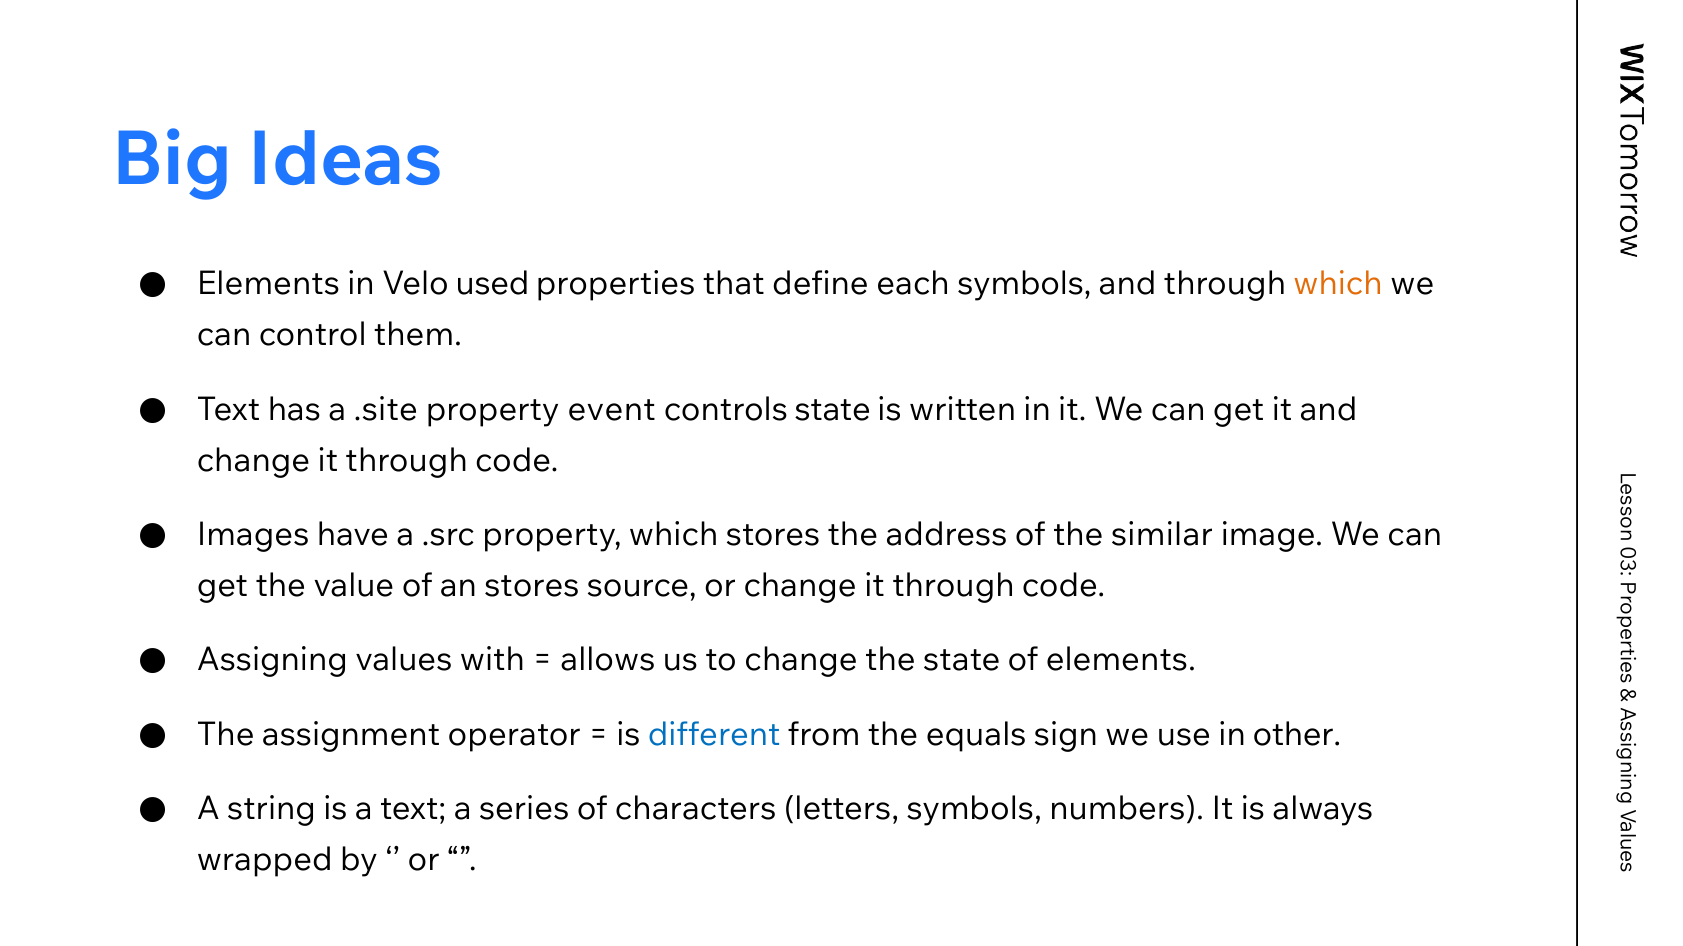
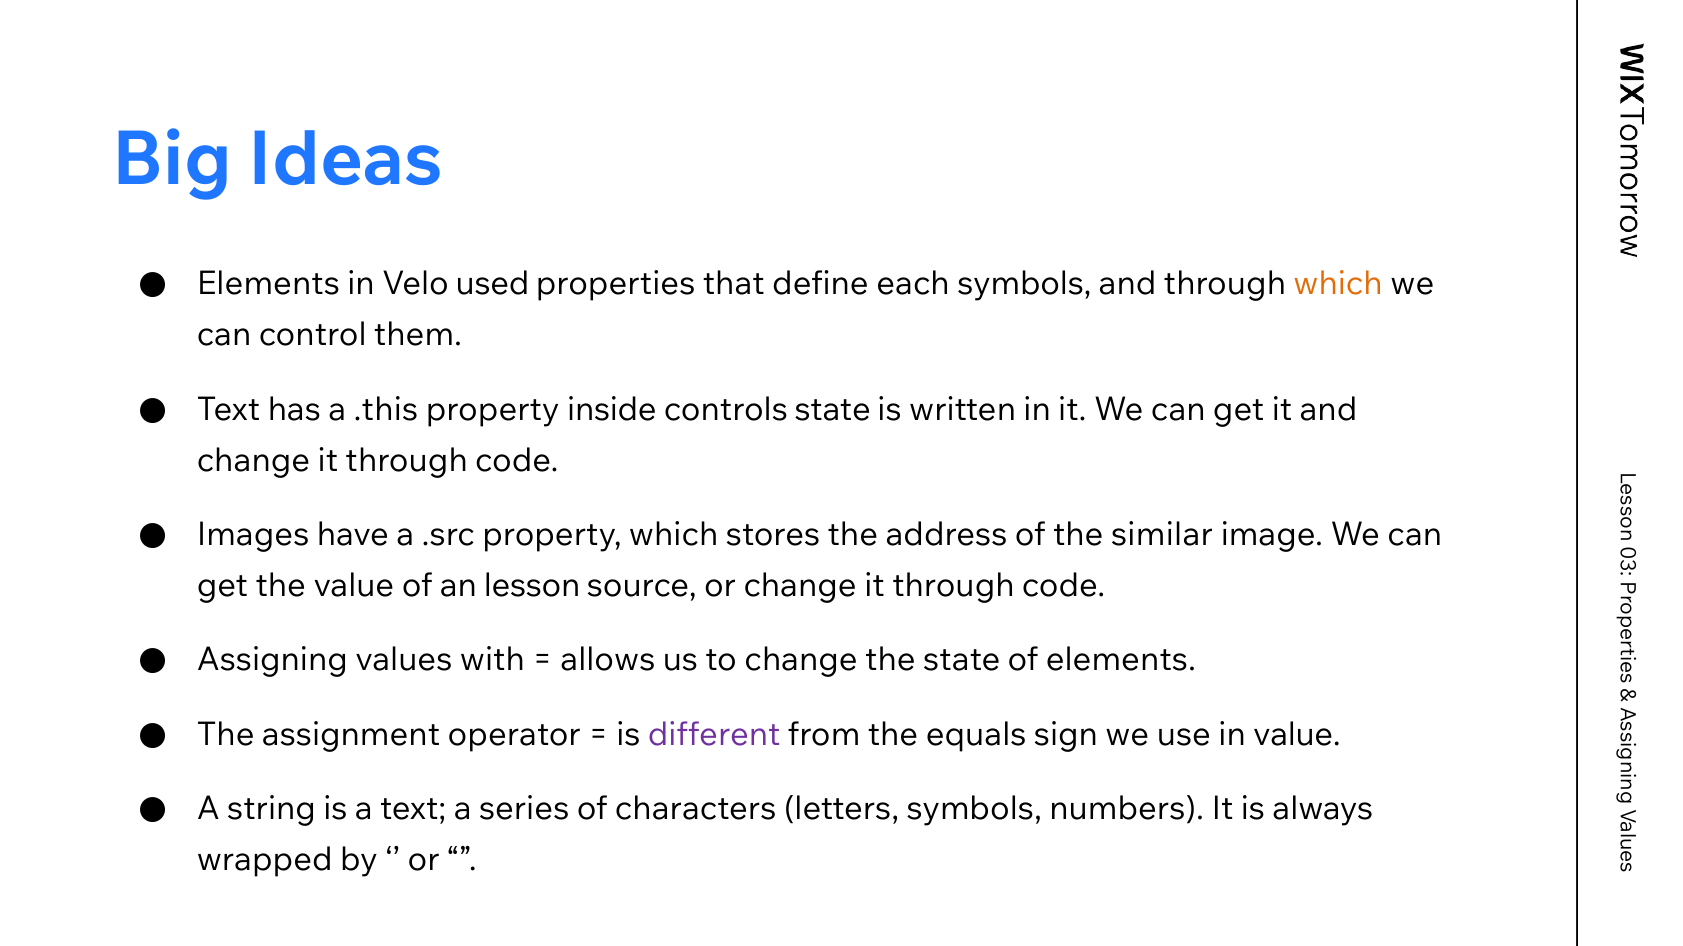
.site: .site -> .this (386, 410)
event: event -> inside (612, 410)
an stores: stores -> lesson (532, 586)
different colour: blue -> purple (714, 735)
in other: other -> value (1297, 735)
